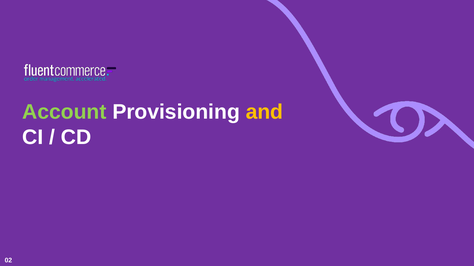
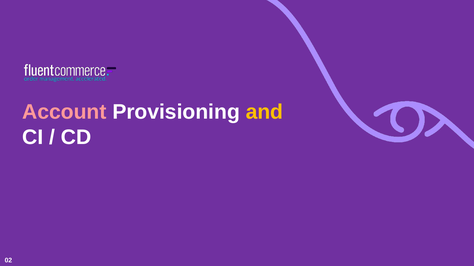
Account colour: light green -> pink (64, 112)
